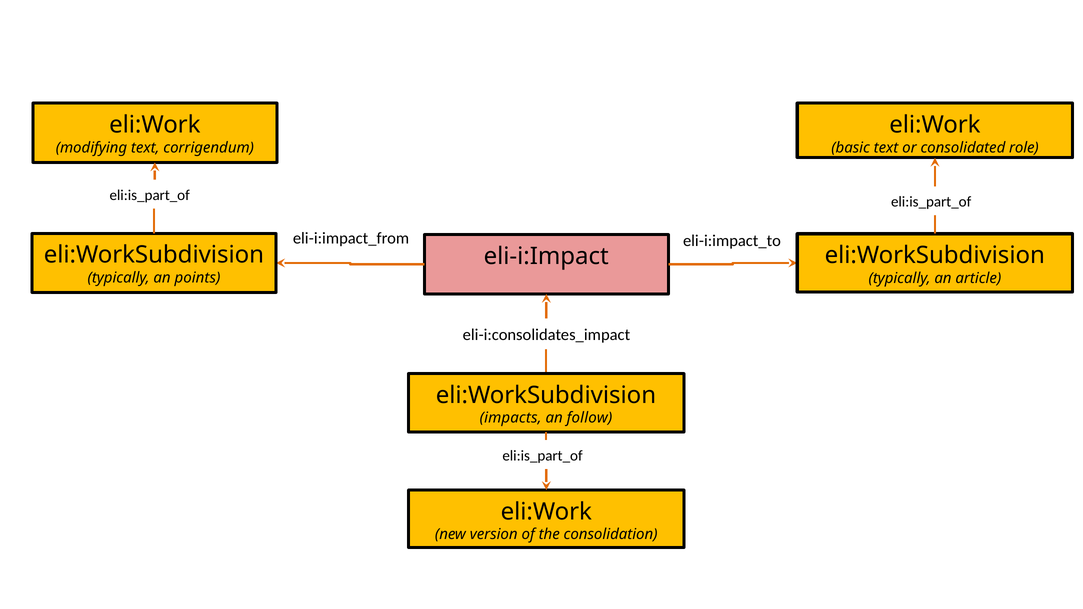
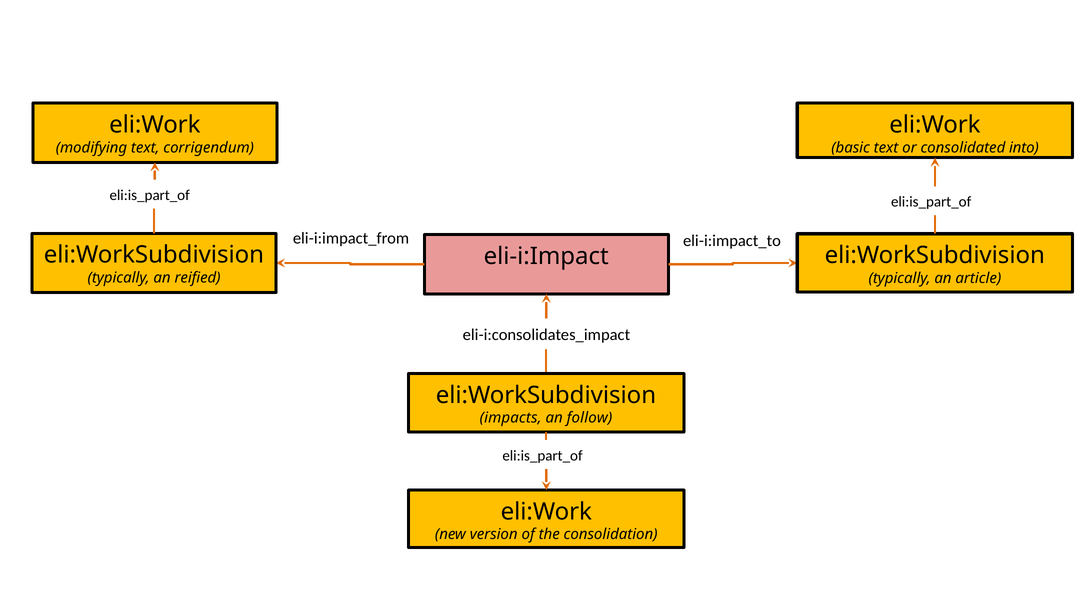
role: role -> into (1024, 148)
points: points -> reified (198, 278)
